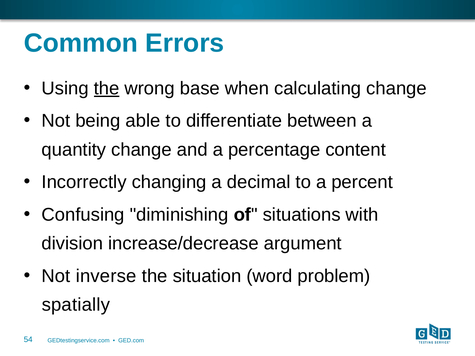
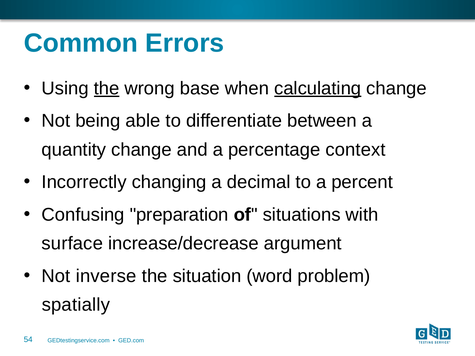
calculating underline: none -> present (318, 88)
content: content -> context (356, 150)
diminishing: diminishing -> preparation (179, 215)
division: division -> surface (72, 244)
